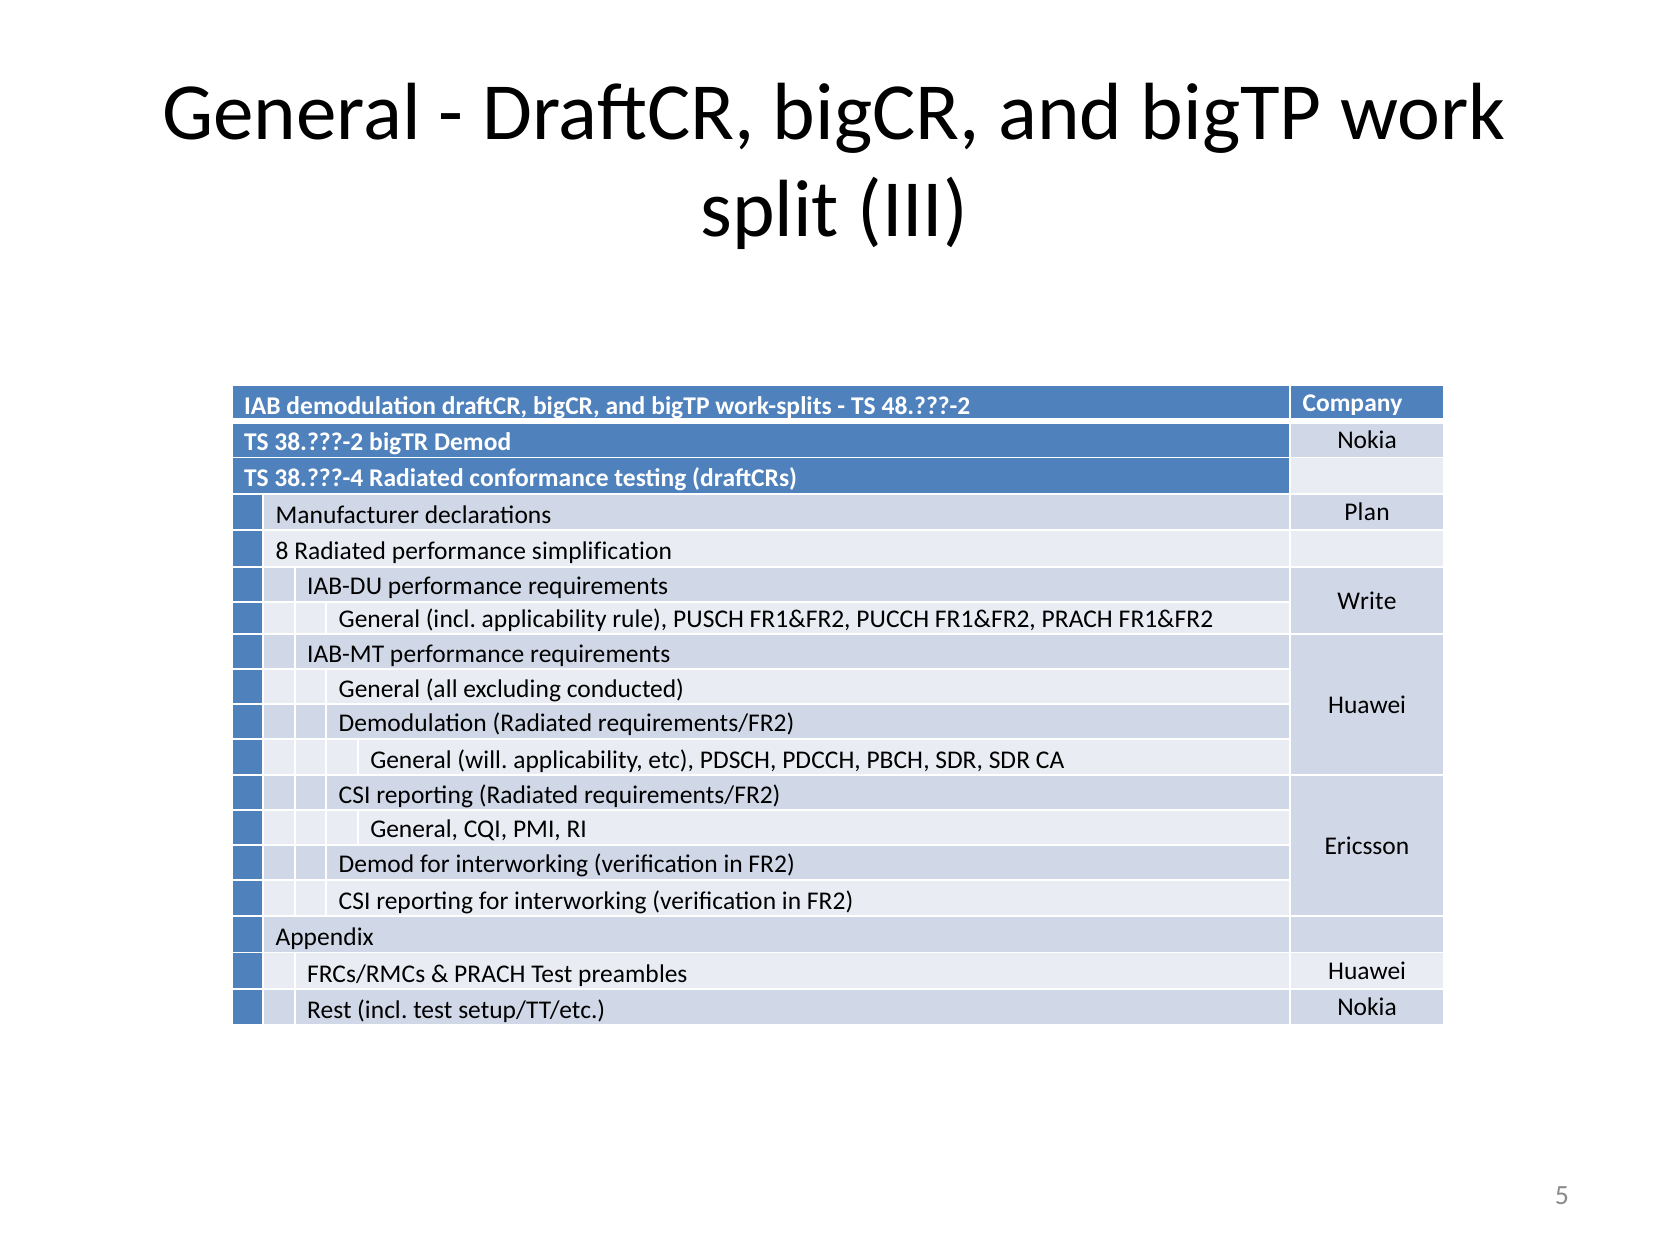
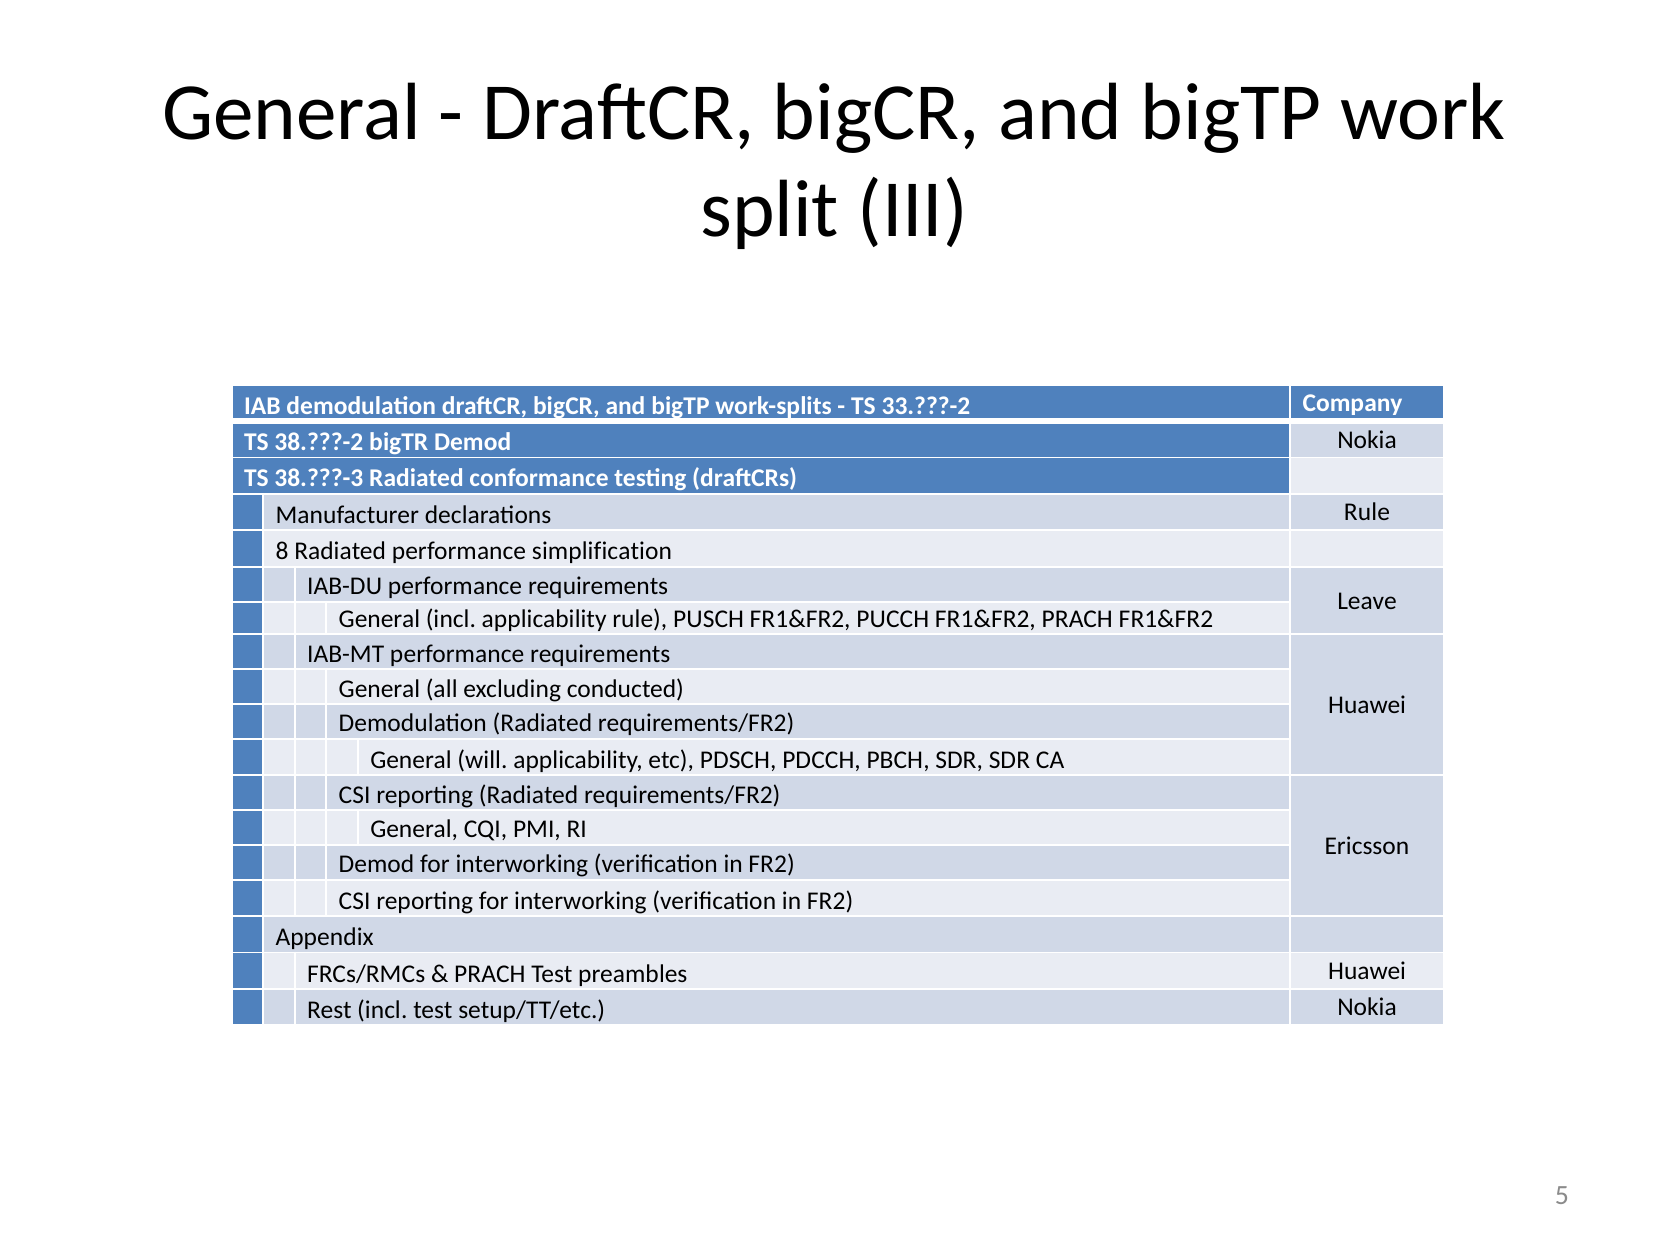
48.???-2: 48.???-2 -> 33.???-2 (926, 406)
38.???-4: 38.???-4 -> 38.???-3 (319, 478)
declarations Plan: Plan -> Rule (1367, 512)
Write: Write -> Leave (1367, 601)
